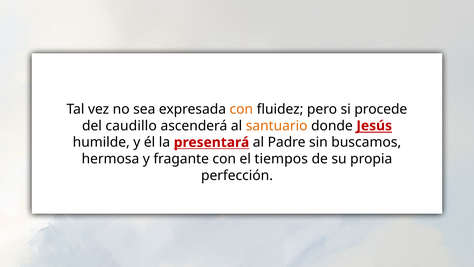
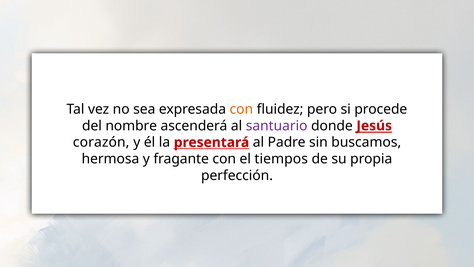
caudillo: caudillo -> nombre (131, 126)
santuario colour: orange -> purple (277, 126)
humilde: humilde -> corazón (101, 142)
